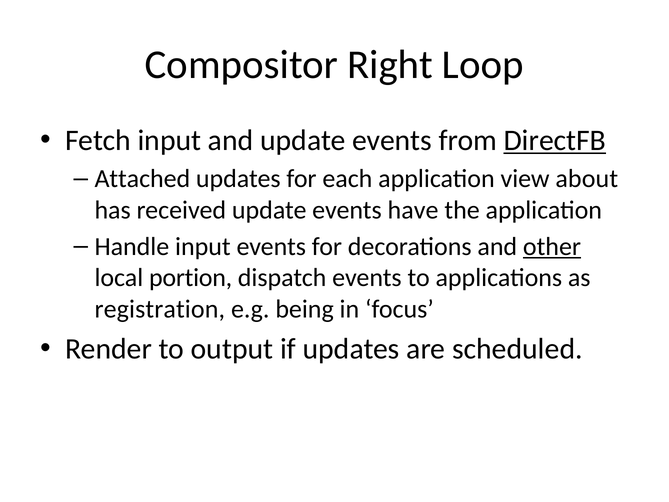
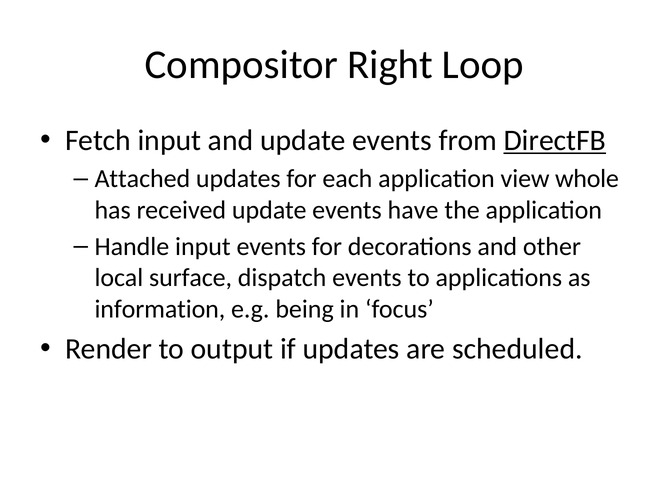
about: about -> whole (587, 179)
other underline: present -> none (552, 246)
portion: portion -> surface (191, 278)
registration: registration -> information (160, 309)
